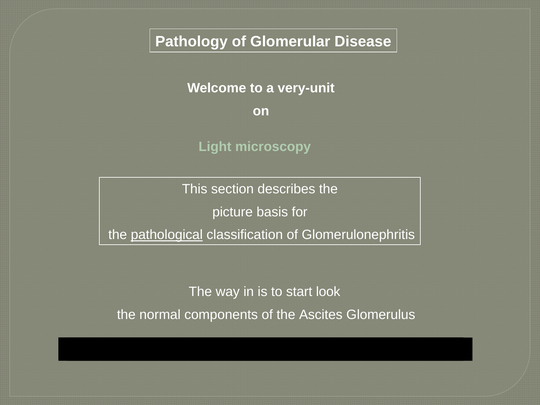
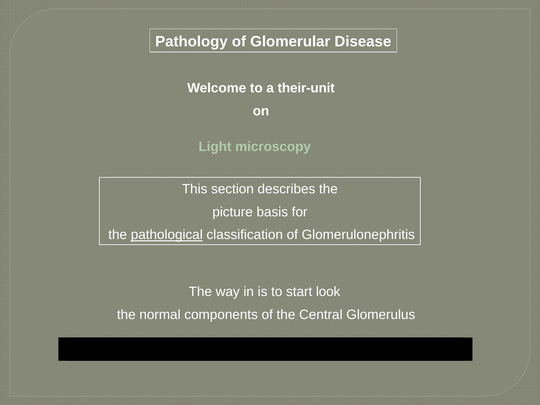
very-unit: very-unit -> their-unit (306, 88)
Ascites: Ascites -> Central (321, 315)
